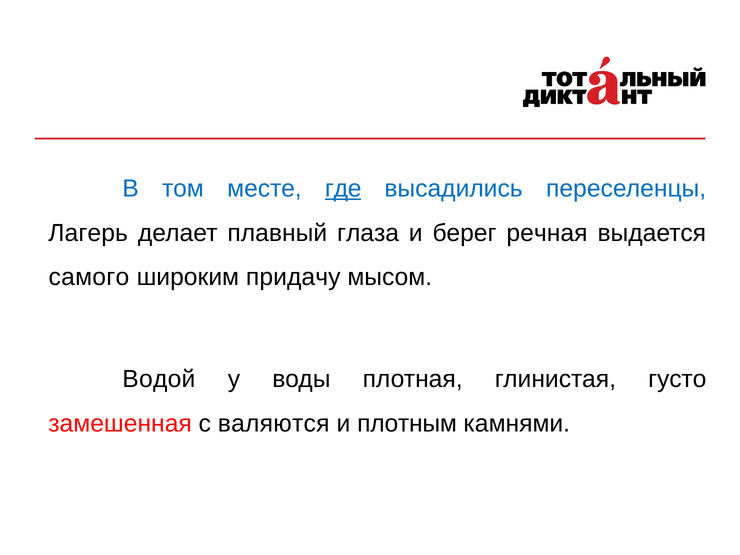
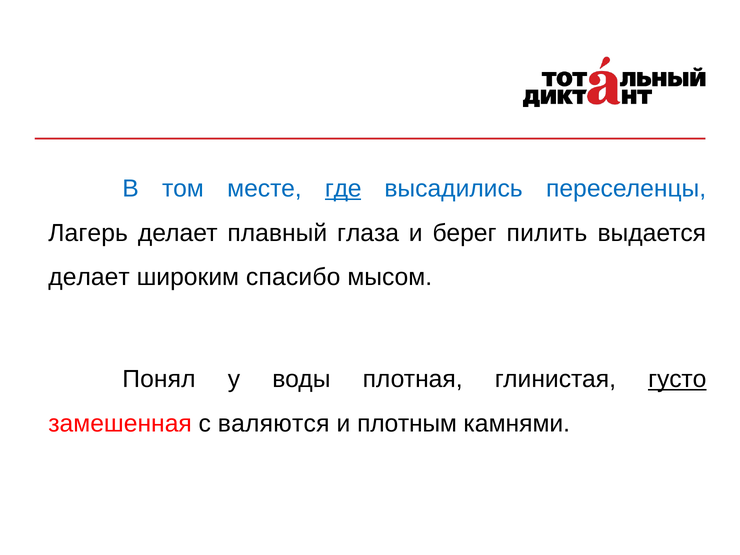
речная: речная -> пилить (547, 233)
самого: самого -> делает (89, 277)
придачу: придачу -> спасибо (293, 277)
Водой: Водой -> Понял (159, 379)
густо underline: none -> present (677, 379)
